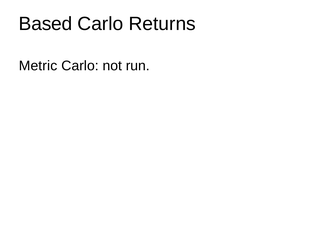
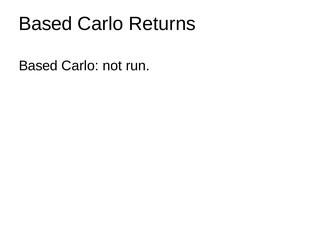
Metric: Metric -> Based (38, 66)
